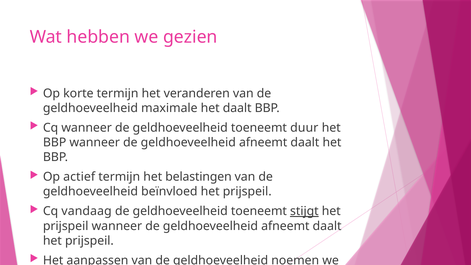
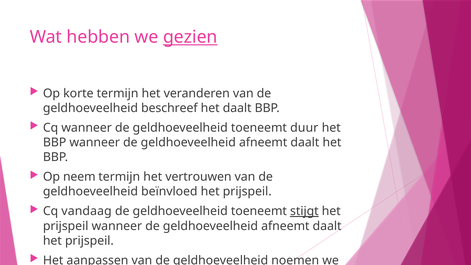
gezien underline: none -> present (190, 37)
maximale: maximale -> beschreef (169, 108)
actief: actief -> neem (79, 177)
belastingen: belastingen -> vertrouwen (198, 177)
